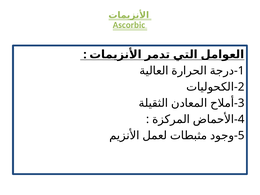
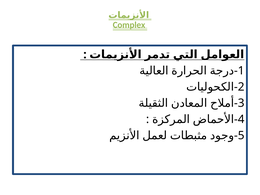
Ascorbic: Ascorbic -> Complex (129, 25)
